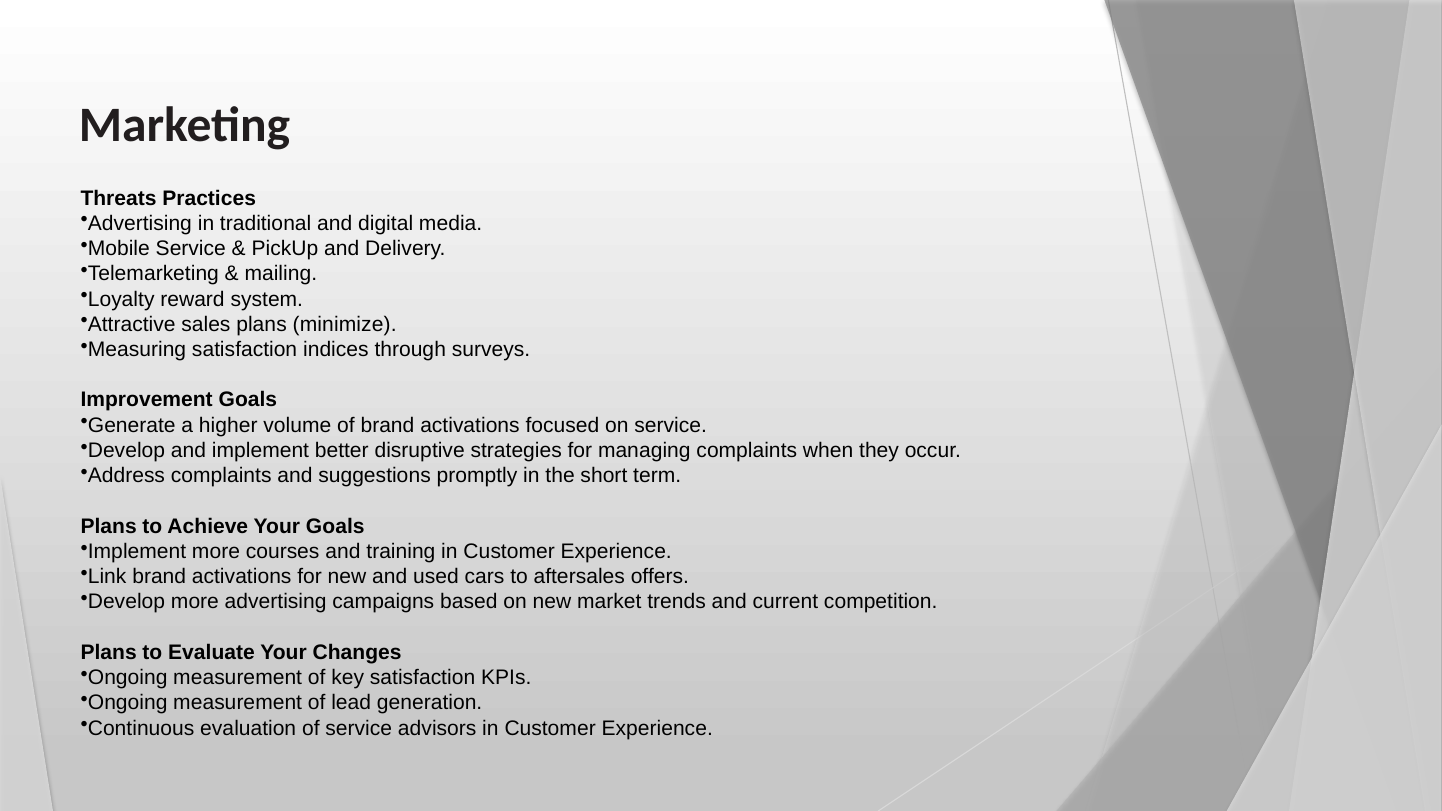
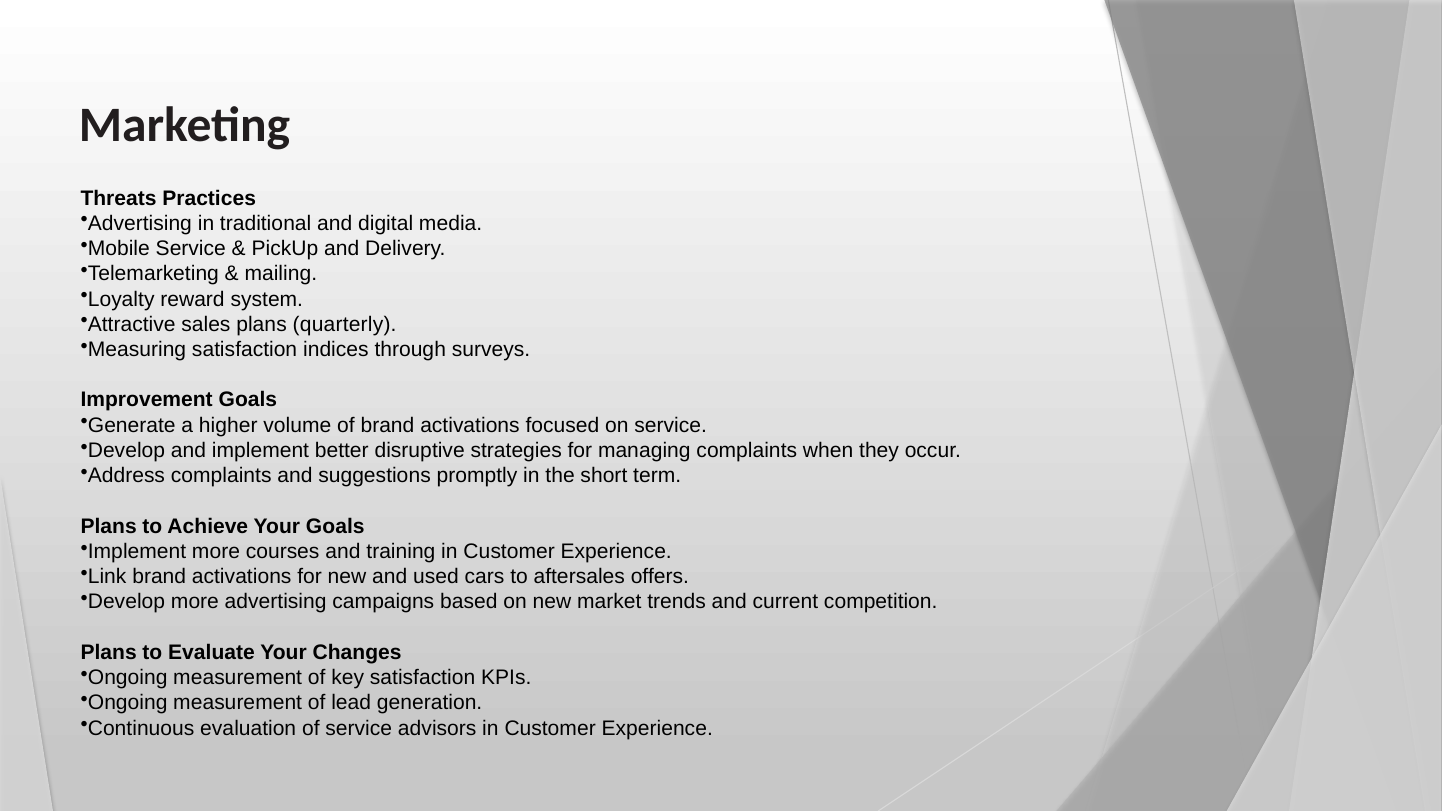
minimize: minimize -> quarterly (345, 324)
